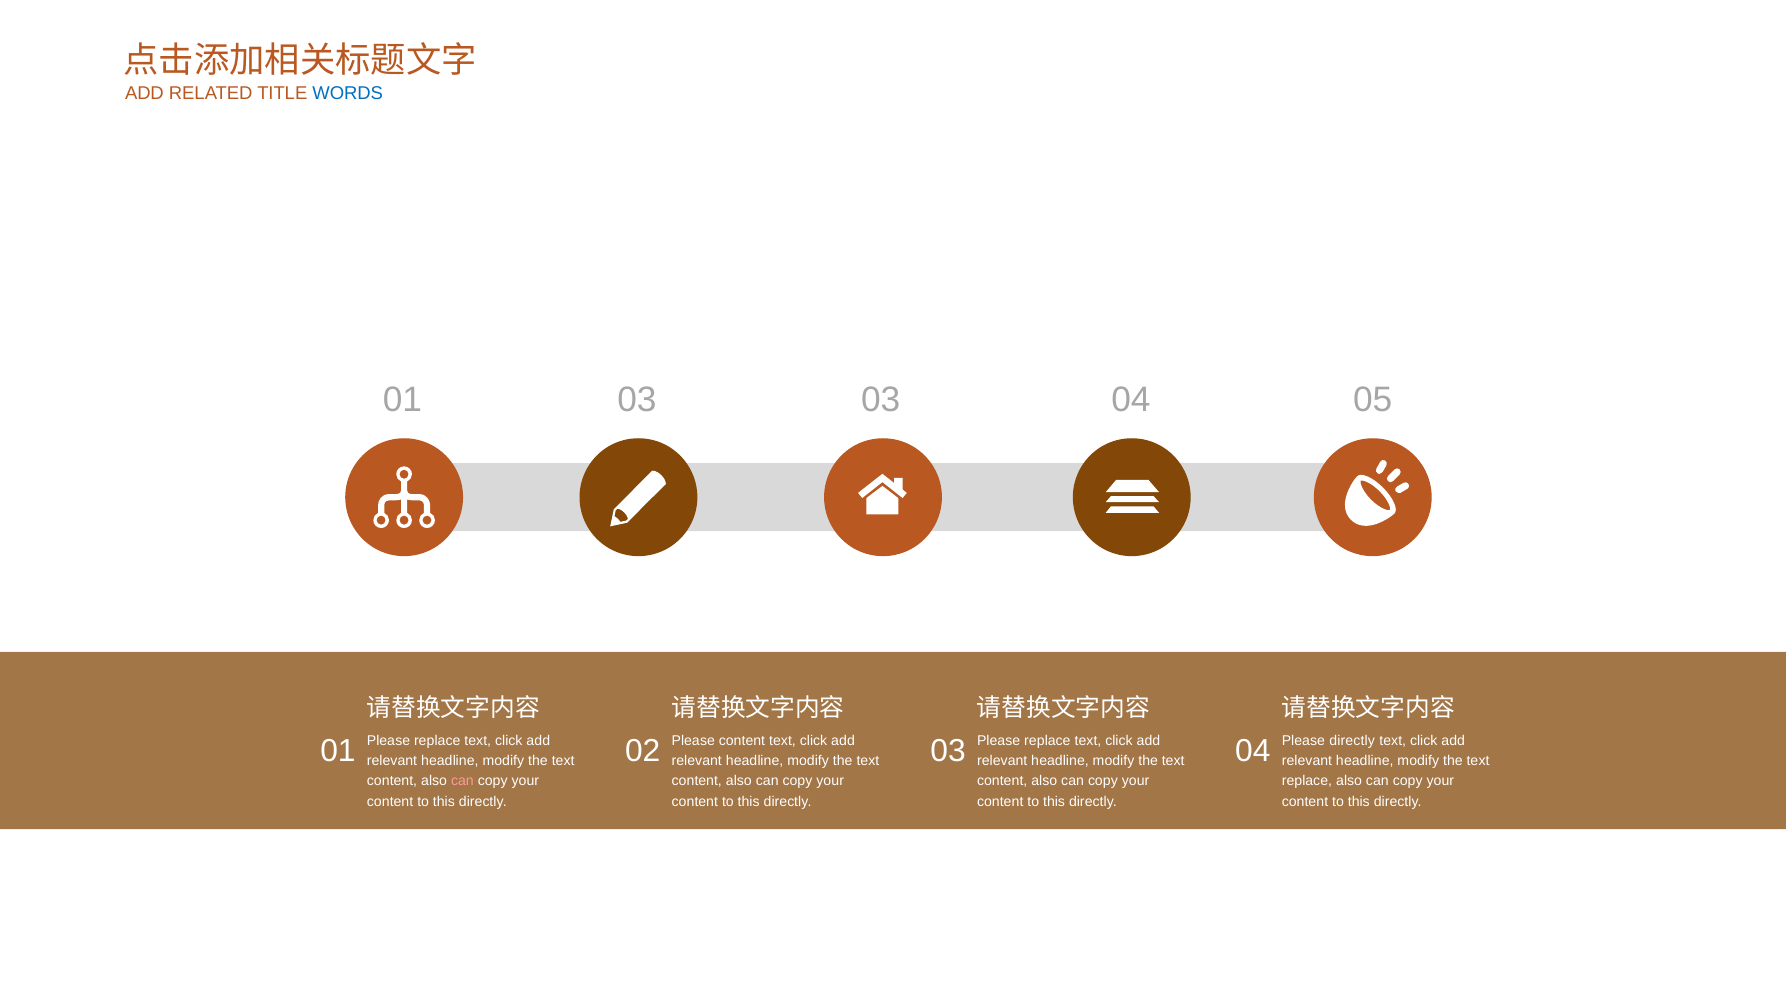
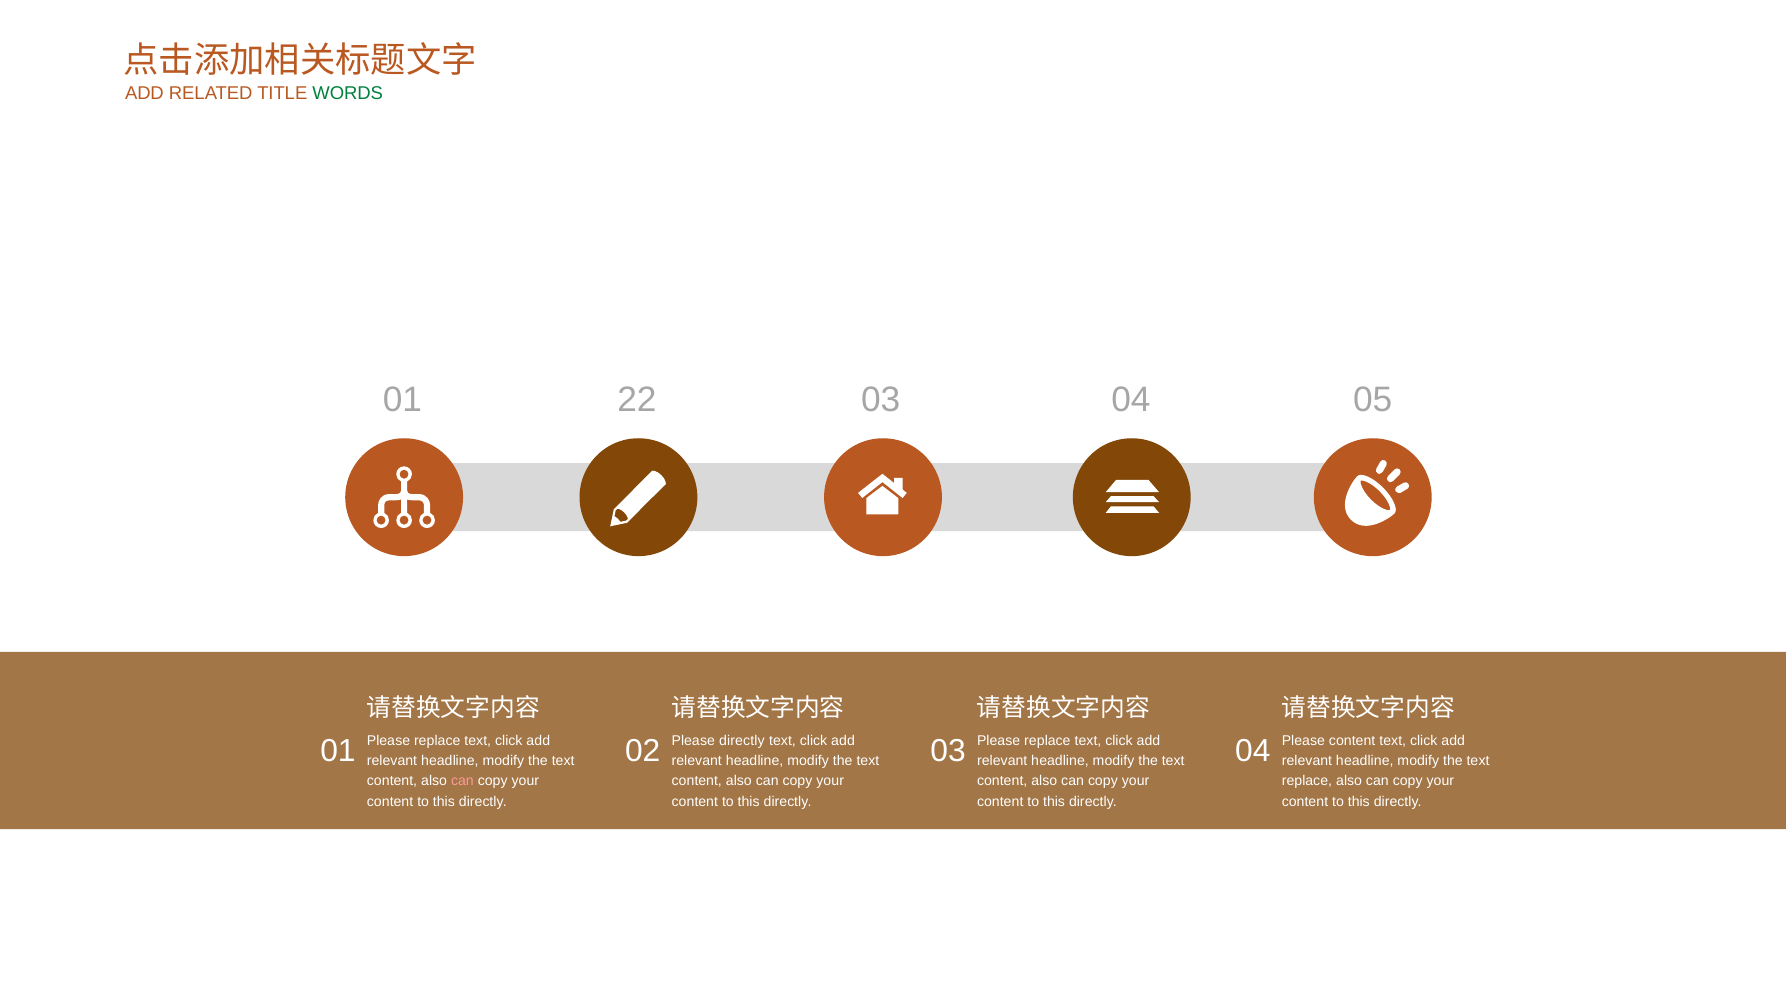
WORDS colour: blue -> green (348, 94)
01 03: 03 -> 22 (637, 400)
Please content: content -> directly (742, 740)
Please directly: directly -> content (1352, 740)
